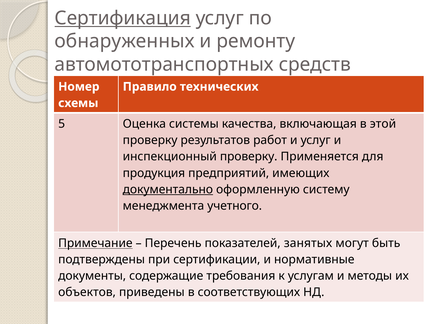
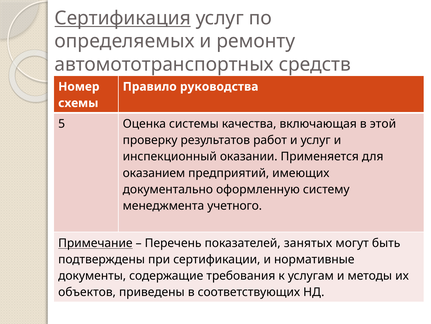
обнаруженных: обнаруженных -> определяемых (125, 41)
технических: технических -> руководства (219, 86)
инспекционный проверку: проверку -> оказании (249, 156)
продукция: продукция -> оказанием (154, 173)
документально underline: present -> none (168, 189)
